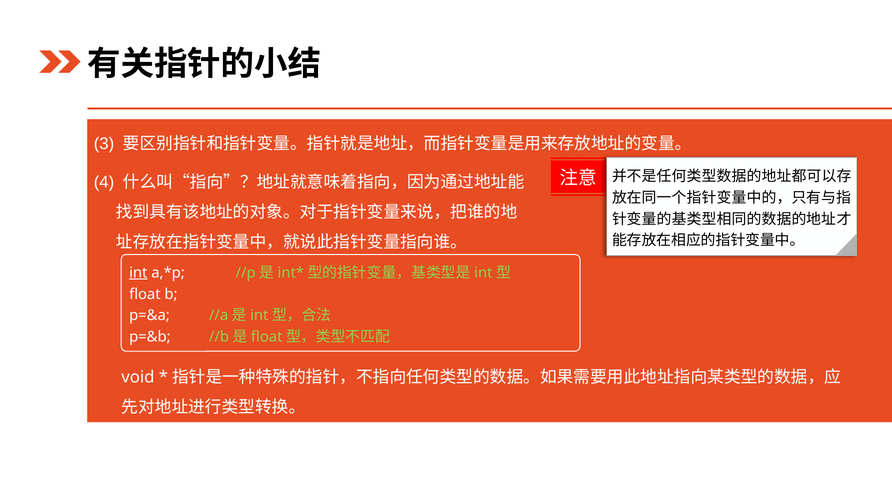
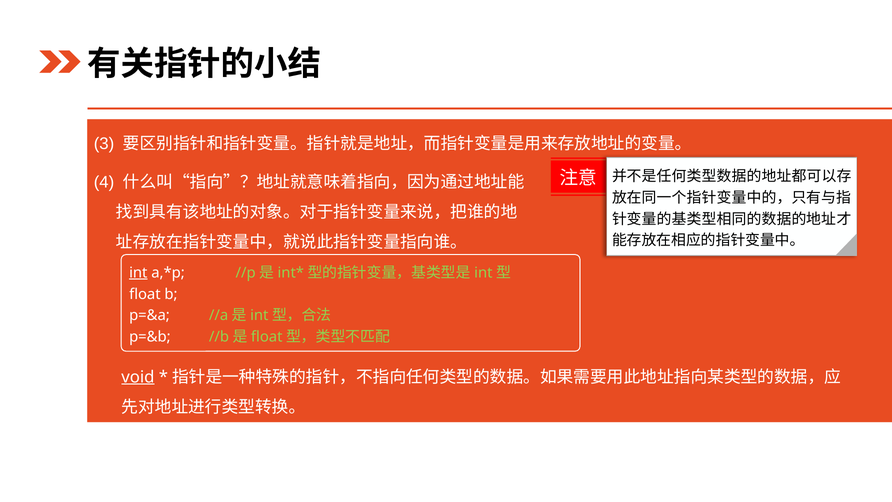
void underline: none -> present (138, 377)
